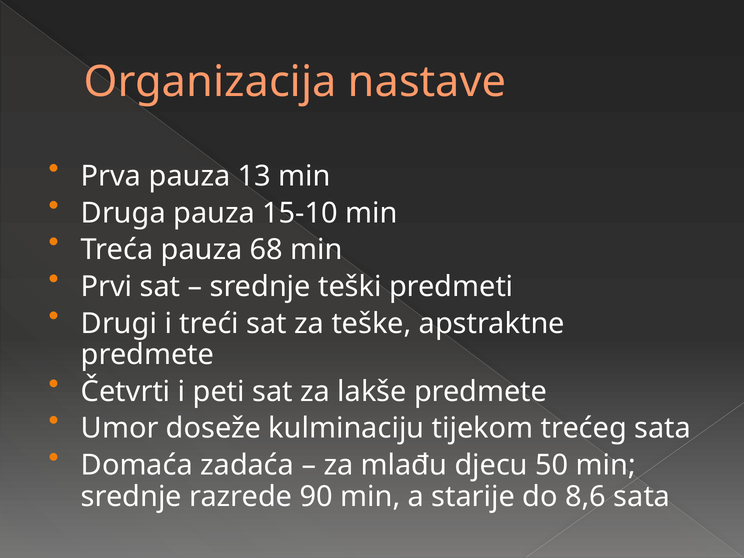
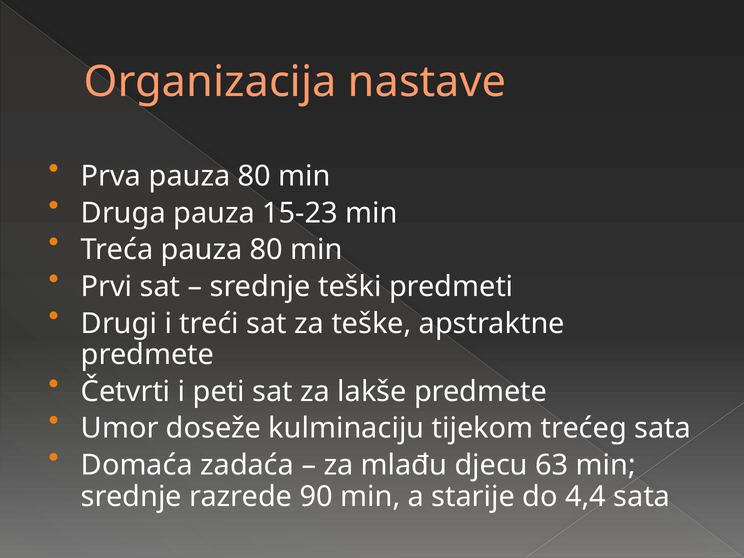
Prva pauza 13: 13 -> 80 (254, 176)
15-10: 15-10 -> 15-23 (300, 213)
Treća pauza 68: 68 -> 80 (266, 250)
50: 50 -> 63 (552, 465)
8,6: 8,6 -> 4,4 (586, 496)
